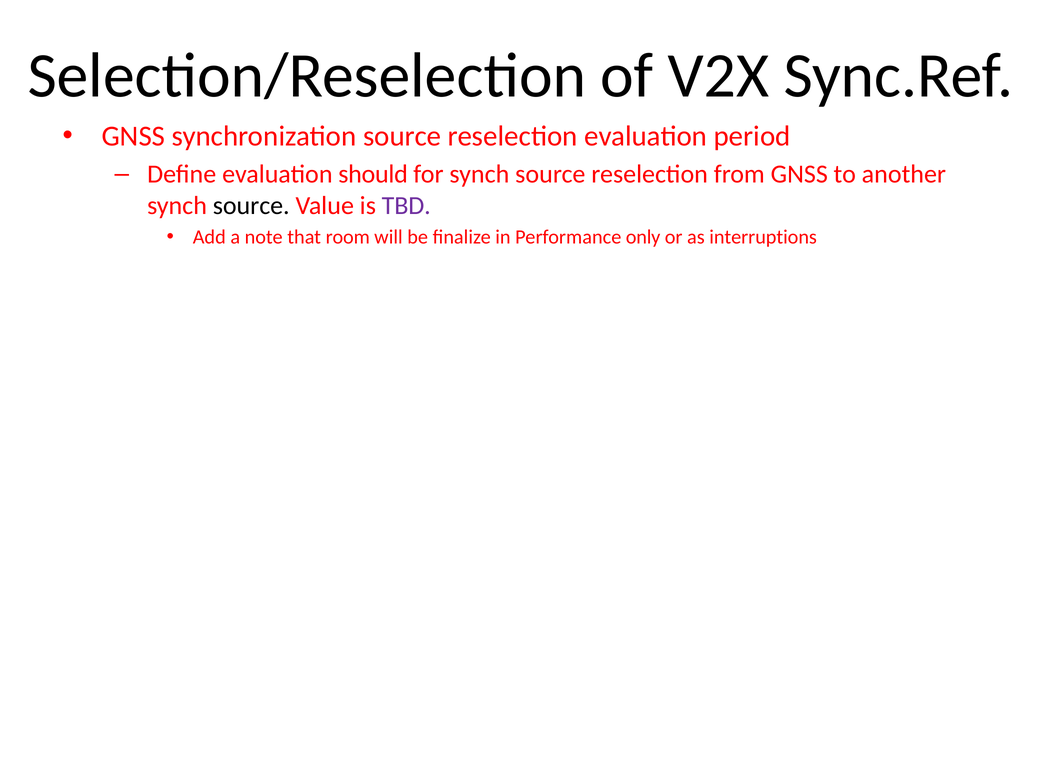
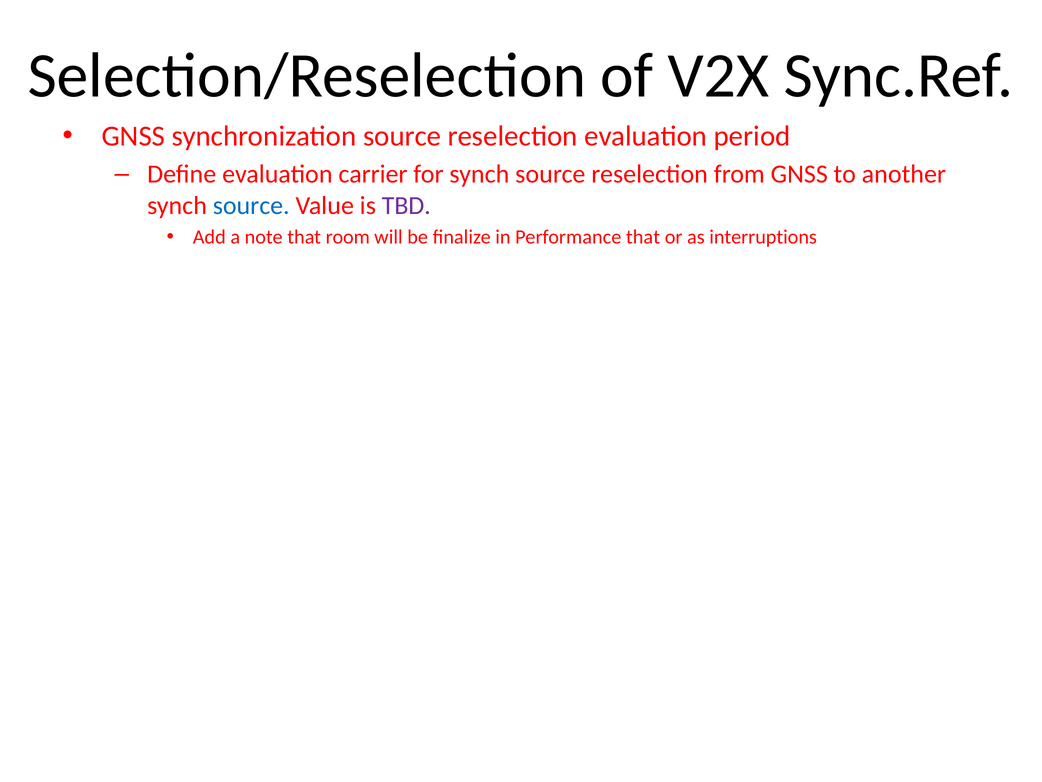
should: should -> carrier (373, 174)
source colour: black -> blue (251, 206)
Performance only: only -> that (643, 237)
